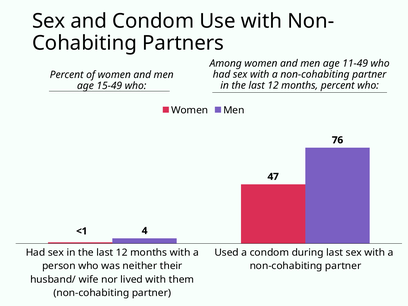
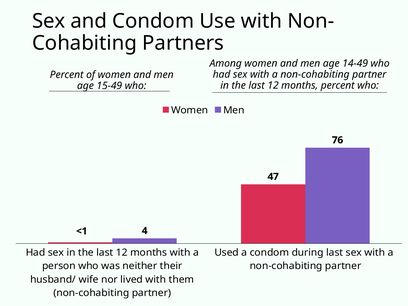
11-49: 11-49 -> 14-49 (355, 63)
